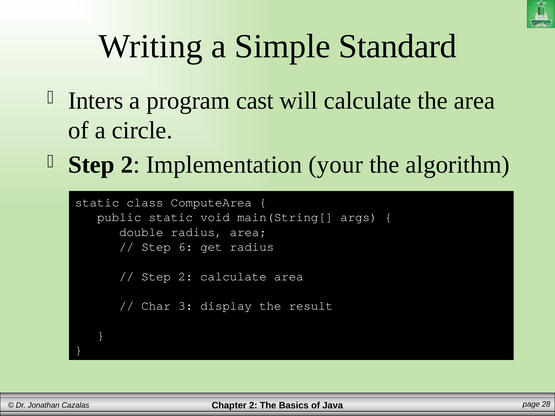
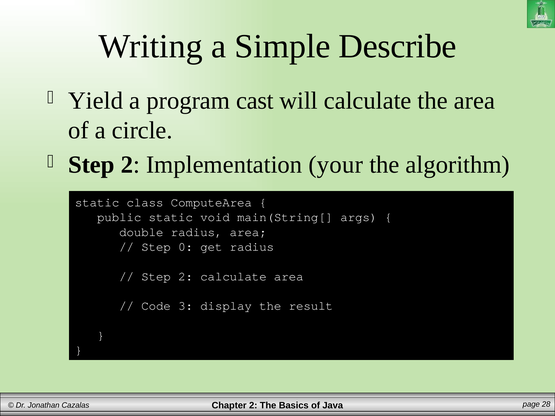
Standard: Standard -> Describe (398, 46)
Inters: Inters -> Yield (96, 101)
6: 6 -> 0 (186, 247)
Char: Char -> Code (156, 306)
